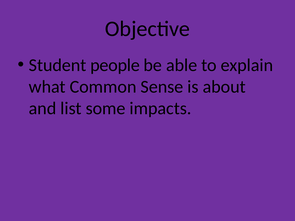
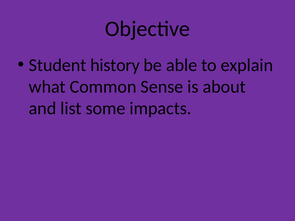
people: people -> history (115, 65)
